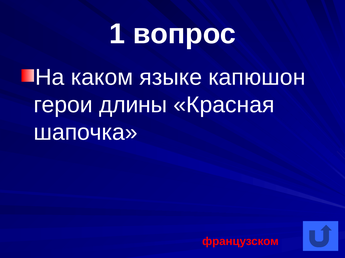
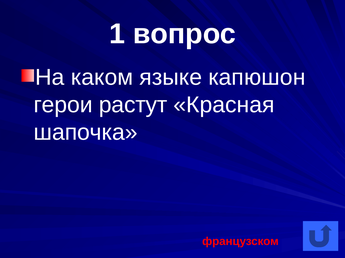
длины: длины -> растут (133, 105)
